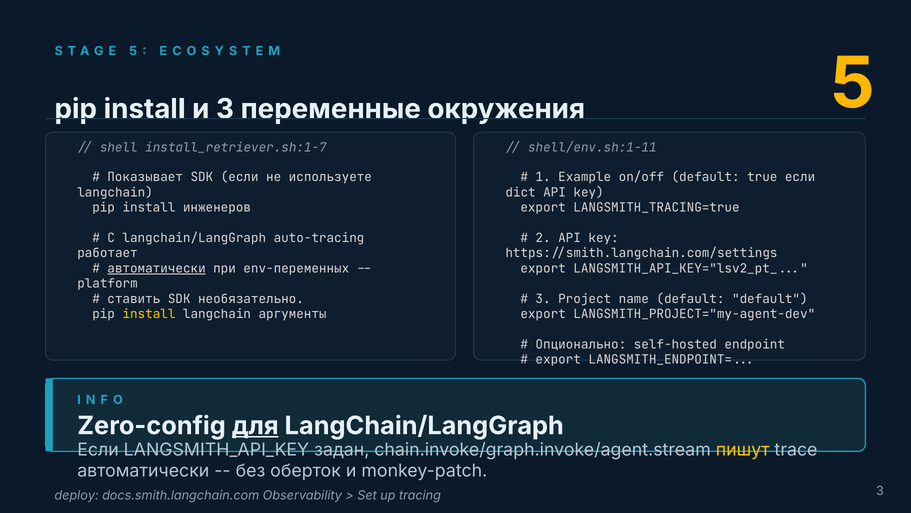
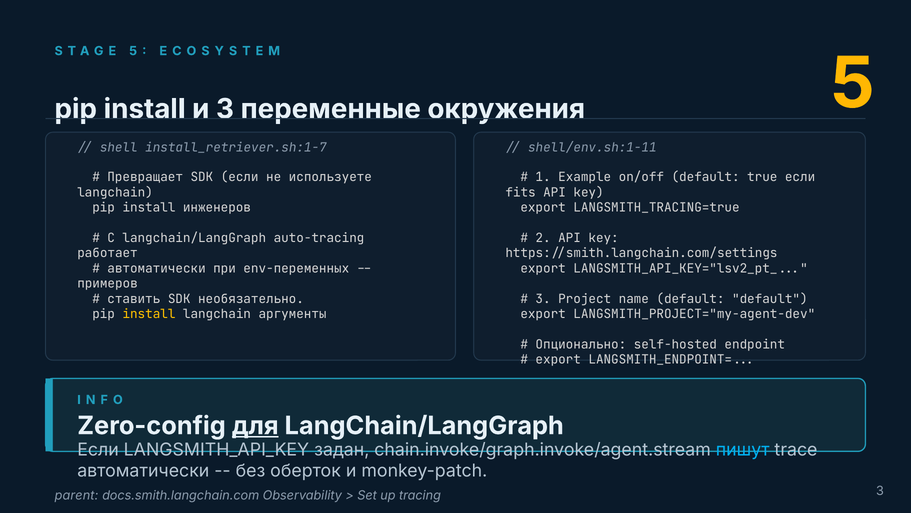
Показывает: Показывает -> Превращает (145, 177)
dict: dict -> fits (521, 192)
автоматически underline: present -> none (157, 268)
platform: platform -> примеров (107, 283)
пишут colour: yellow -> light blue (743, 449)
deploy: deploy -> parent (77, 495)
